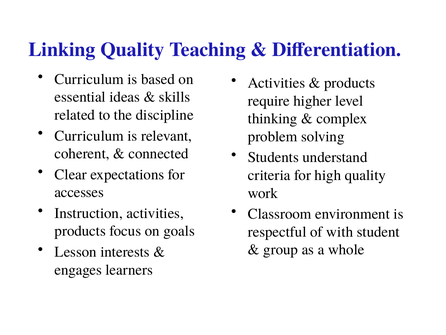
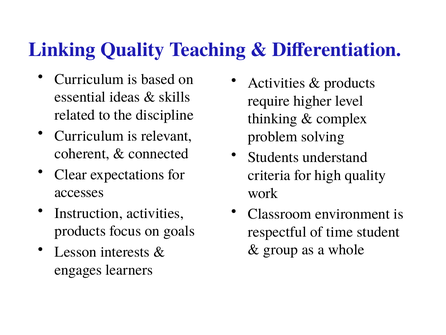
with: with -> time (340, 231)
